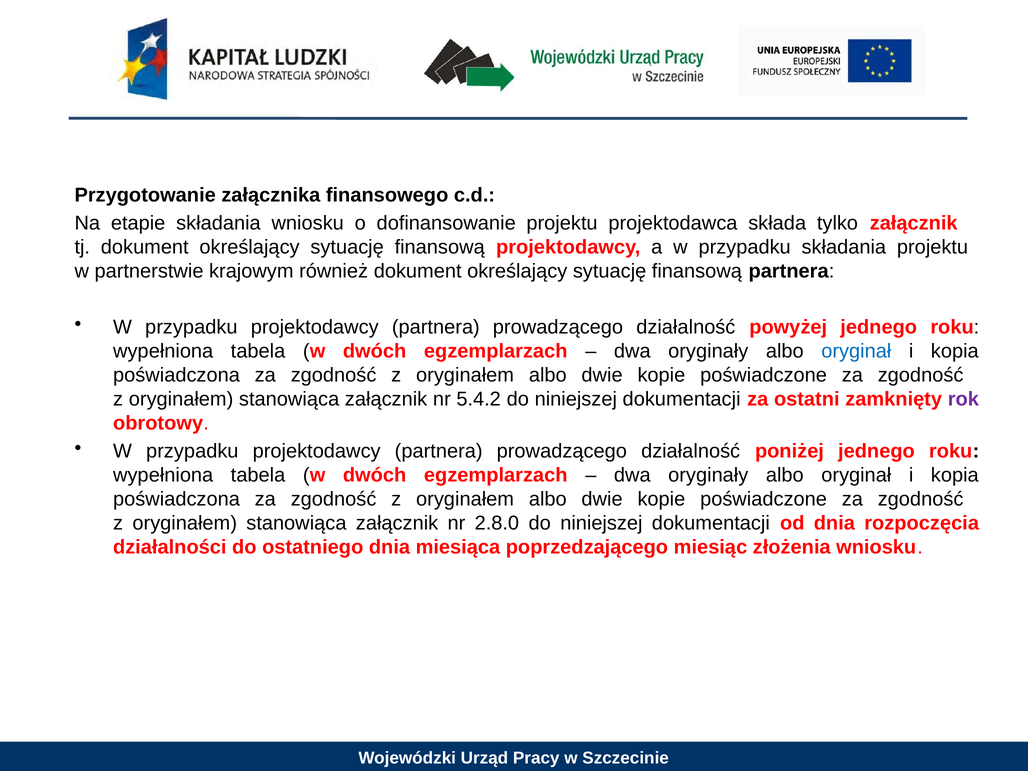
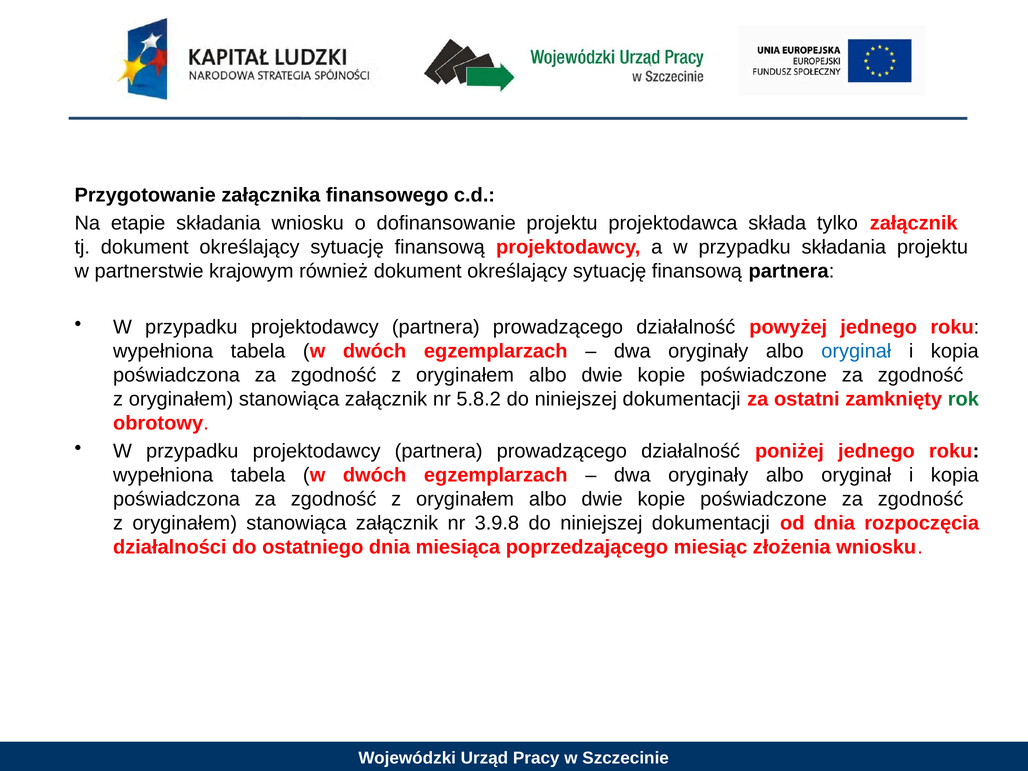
5.4.2: 5.4.2 -> 5.8.2 (479, 399)
rok colour: purple -> green (963, 399)
2.8.0: 2.8.0 -> 3.9.8 (497, 523)
